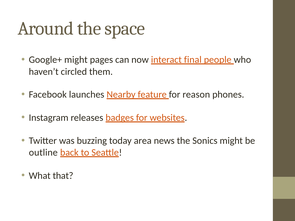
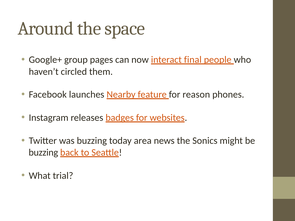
Google+ might: might -> group (76, 60)
outline: outline -> buzzing (43, 153)
that: that -> trial (63, 176)
